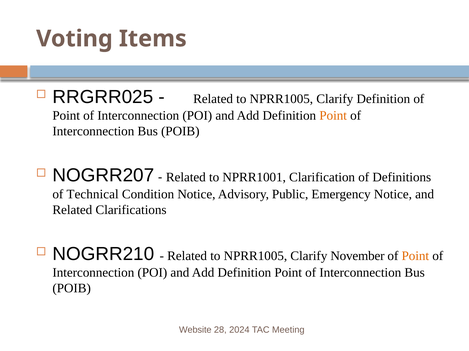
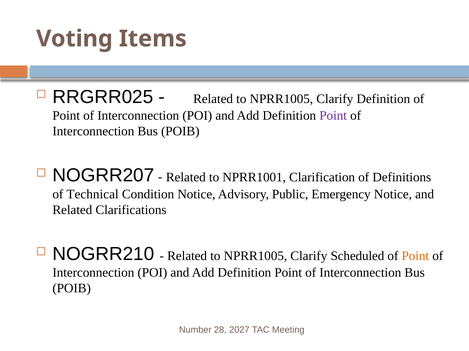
Point colour: orange -> purple (333, 116)
November: November -> Scheduled (357, 256)
Website: Website -> Number (195, 330)
2024: 2024 -> 2027 (239, 330)
